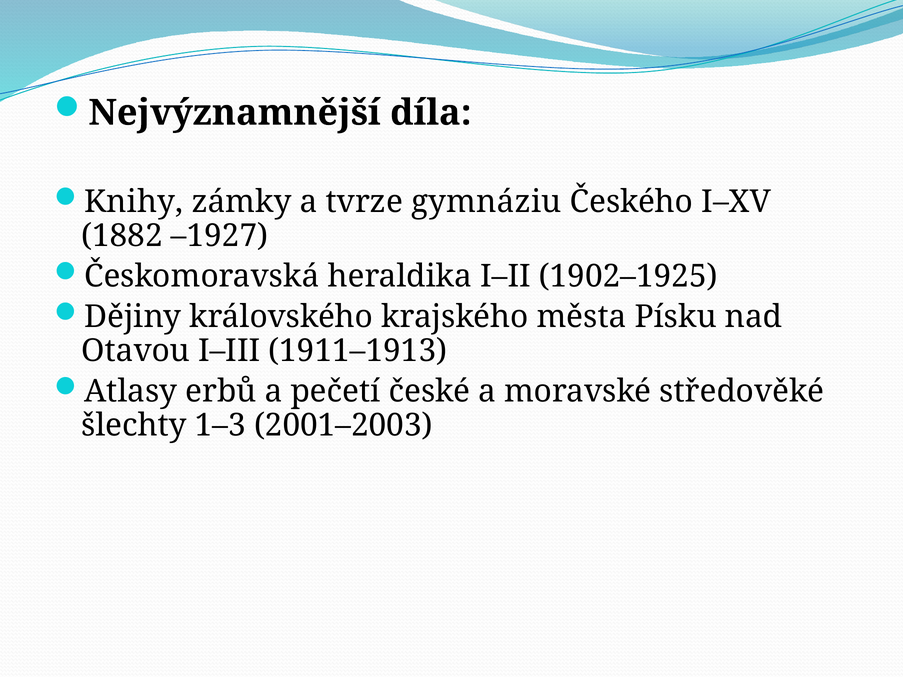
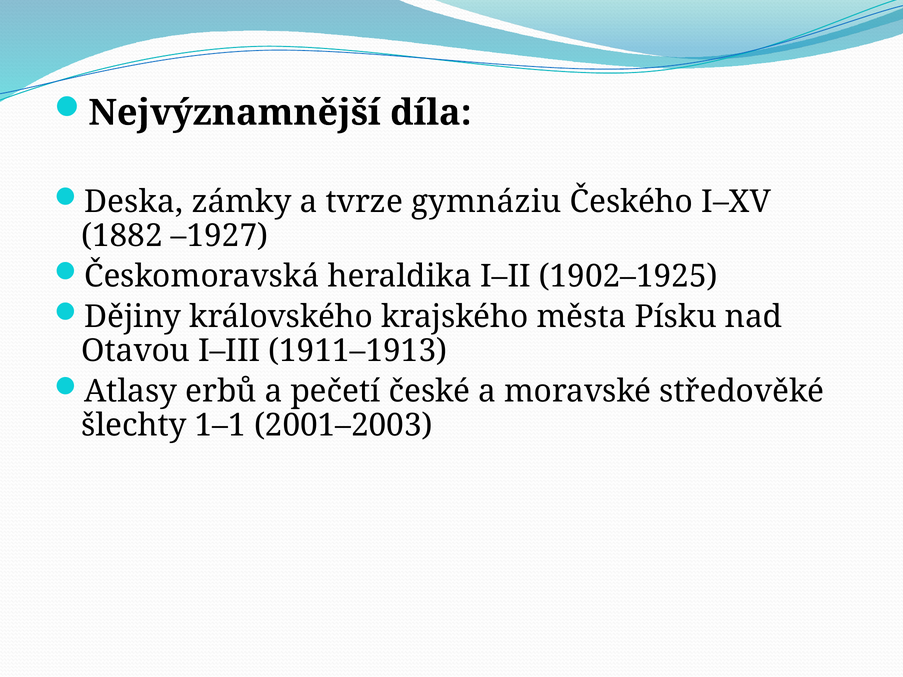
Knihy: Knihy -> Deska (134, 202)
1–3: 1–3 -> 1–1 (220, 425)
